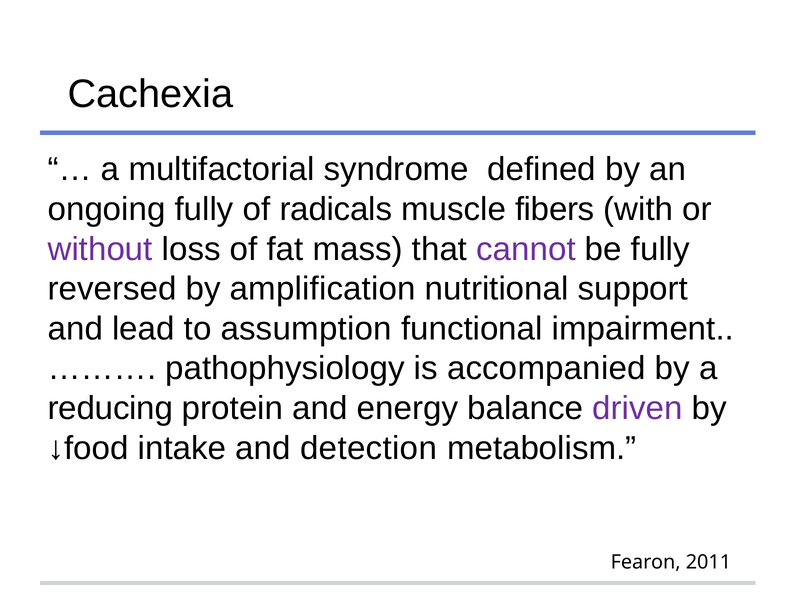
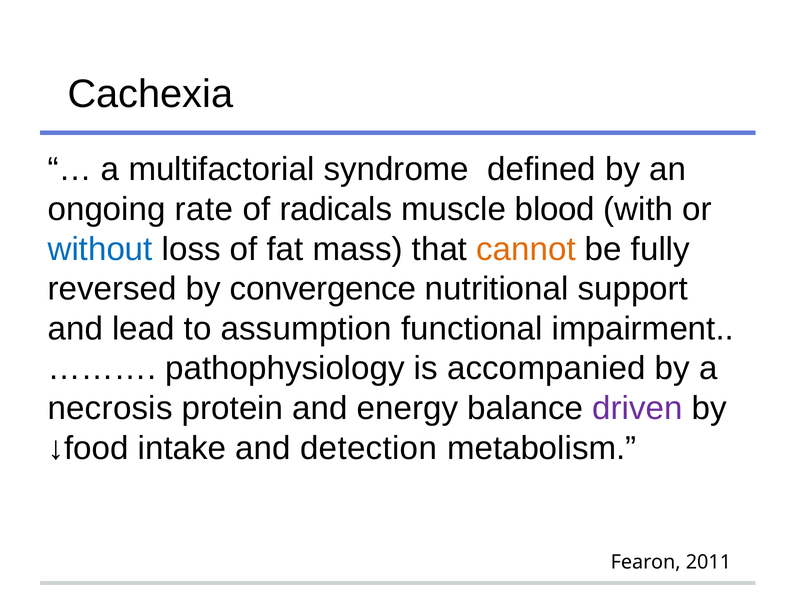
ongoing fully: fully -> rate (204, 209)
fibers: fibers -> blood (555, 209)
without colour: purple -> blue (100, 249)
cannot colour: purple -> orange (526, 249)
amplification: amplification -> convergence (323, 289)
reducing: reducing -> necrosis (110, 408)
